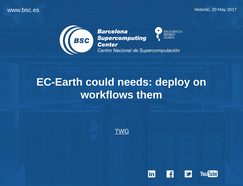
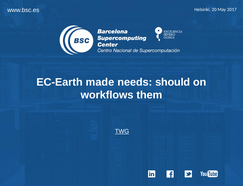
could: could -> made (100, 82)
deploy: deploy -> should (173, 82)
